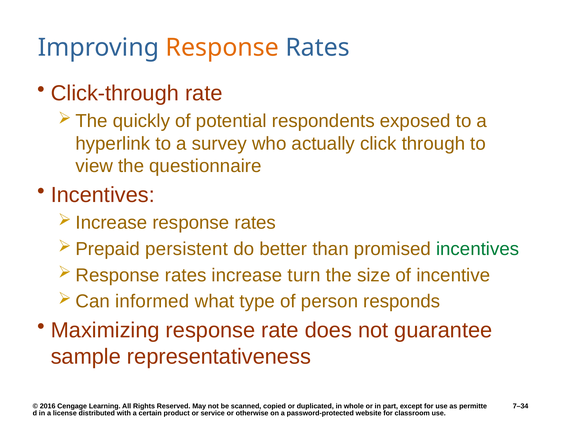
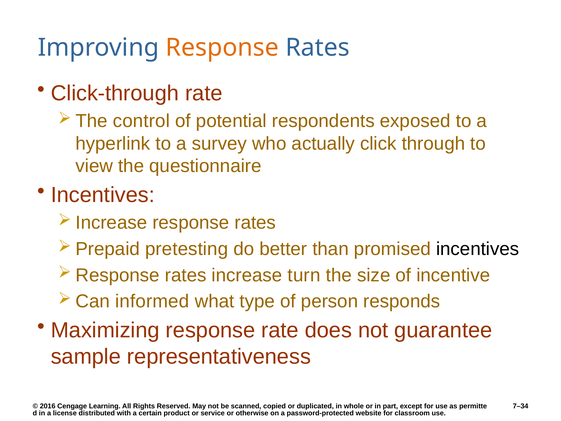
quickly: quickly -> control (141, 121)
persistent: persistent -> pretesting (187, 249)
incentives colour: green -> black (478, 249)
